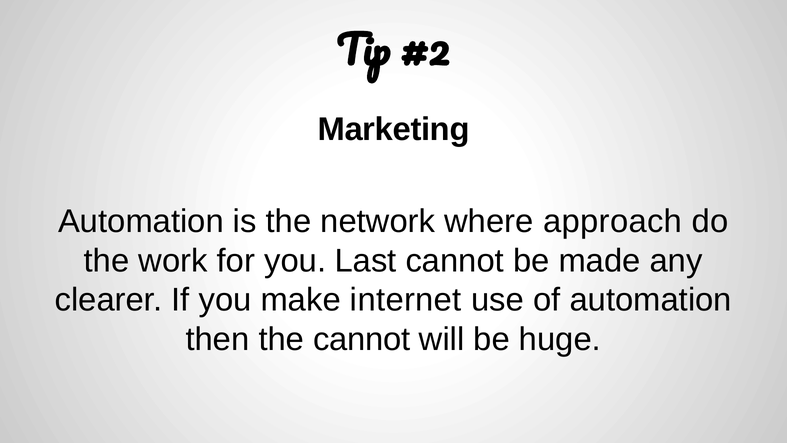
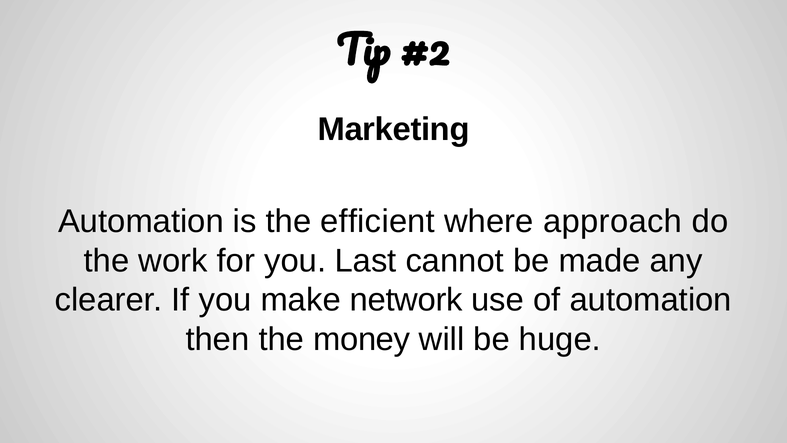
network: network -> efficient (378, 221)
internet: internet -> network (406, 300)
the cannot: cannot -> money (362, 339)
